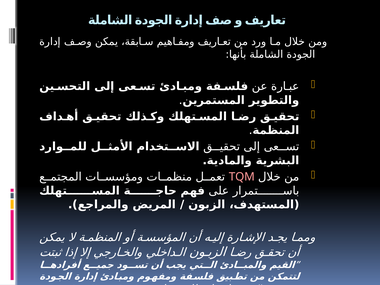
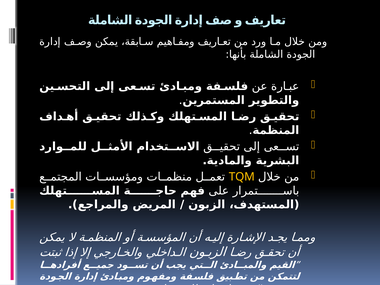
TQM colour: pink -> yellow (242, 177)
